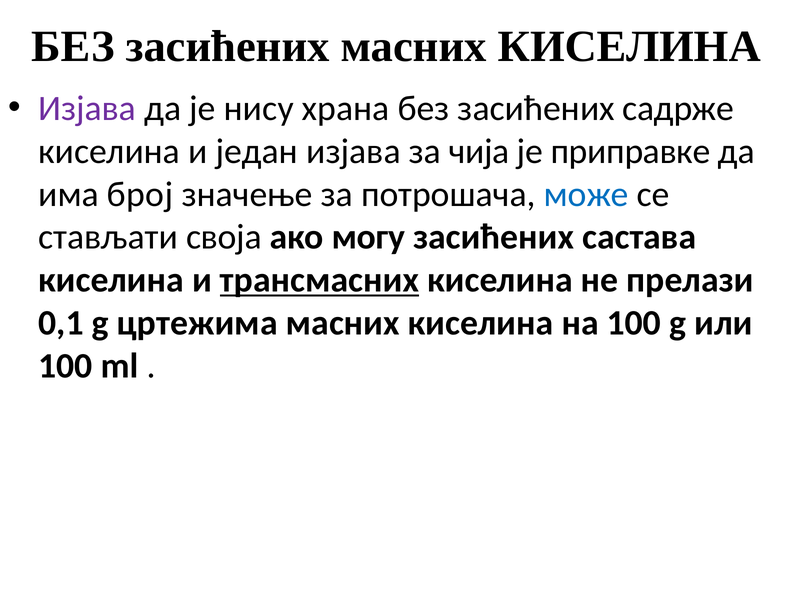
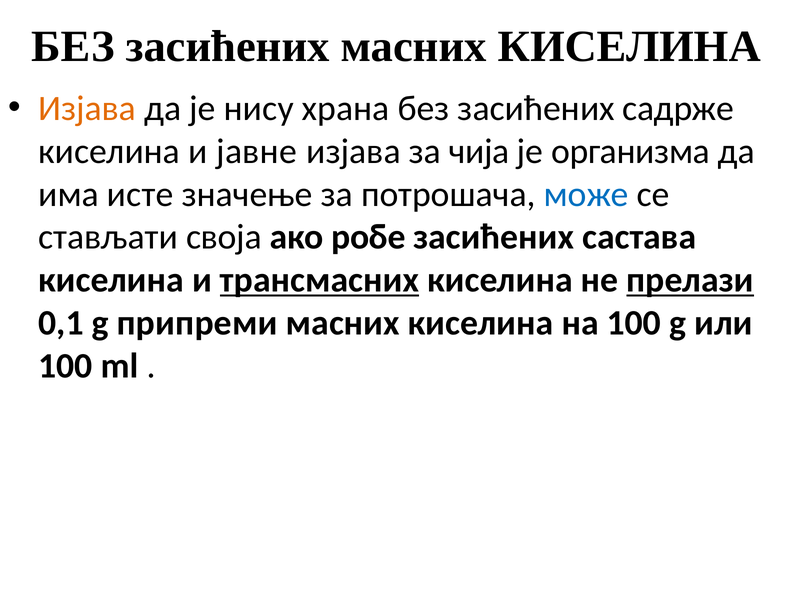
Изјава colour: purple -> orange (87, 108)
jeдaн: jeдaн -> jaвнe (257, 151)
приправке: приправке -> организма (631, 151)
број: број -> исте (140, 194)
мoгу: мoгу -> робе (368, 237)
прелази underline: none -> present (690, 280)
цртежима: цртежима -> припреми (197, 323)
